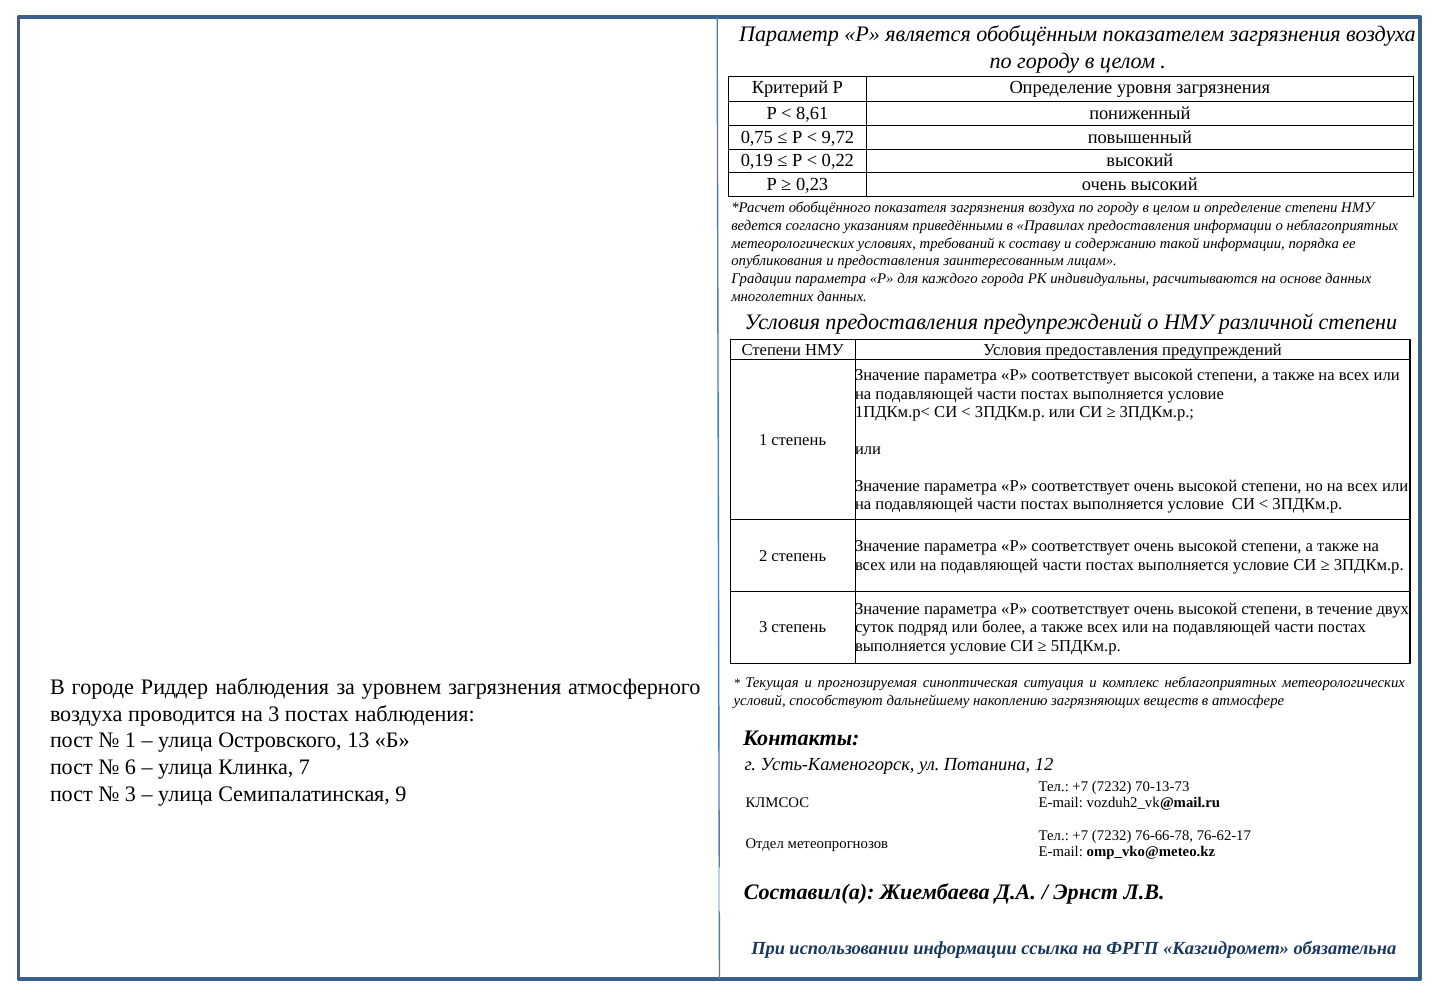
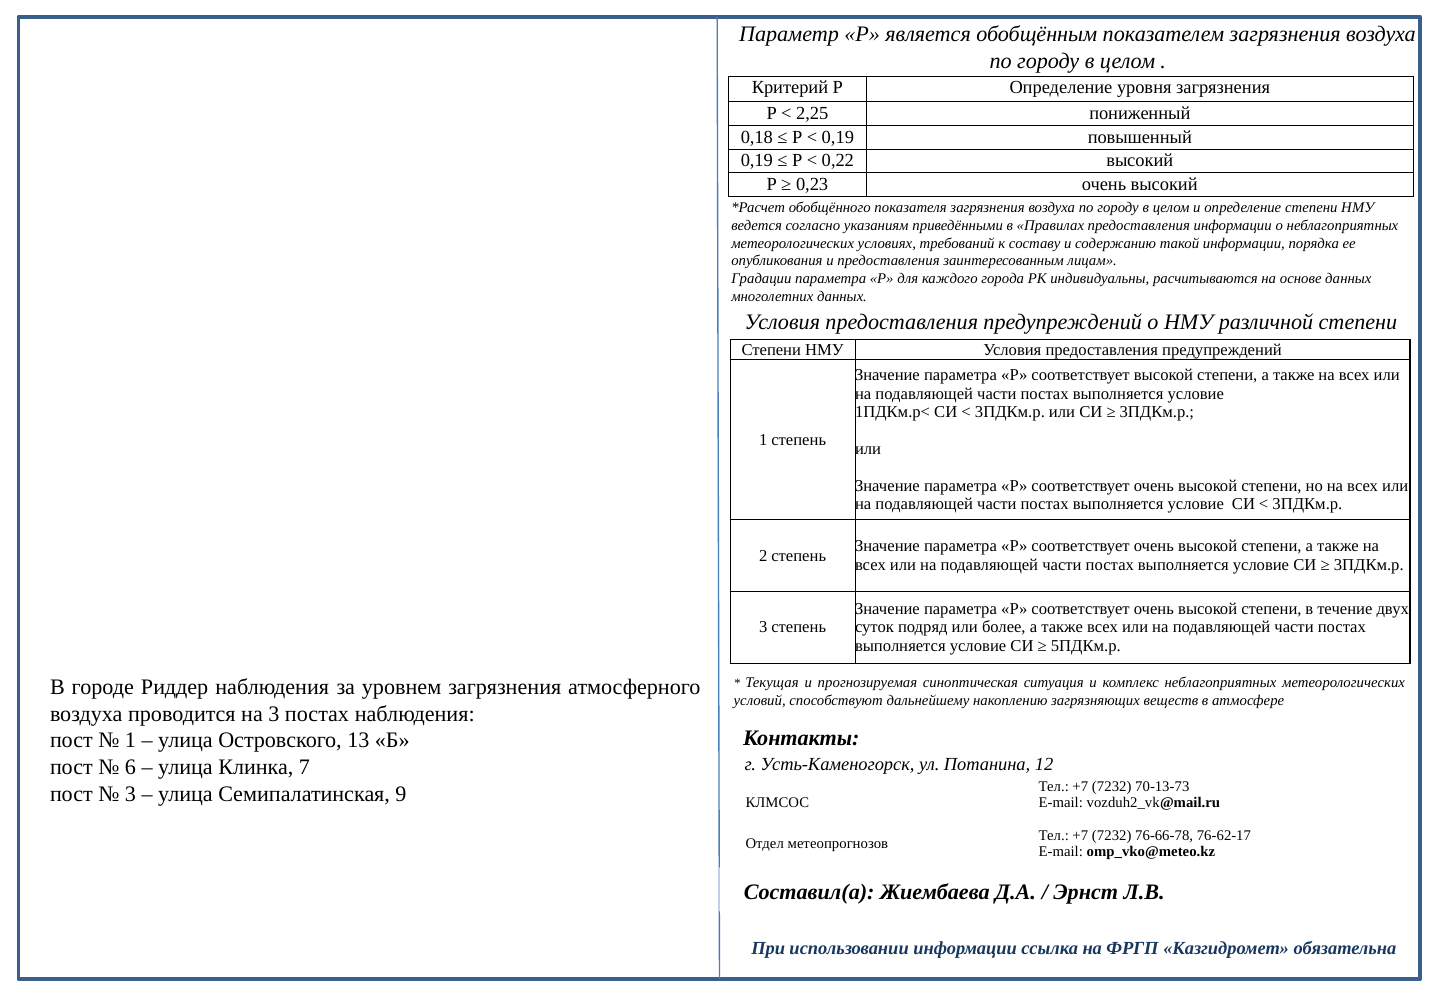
8,61: 8,61 -> 2,25 (812, 113)
0,75: 0,75 -> 0,18 (757, 137)
9,72: 9,72 -> 0,19 (838, 137)
